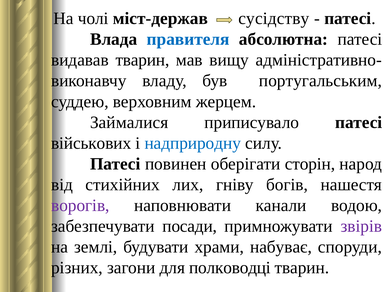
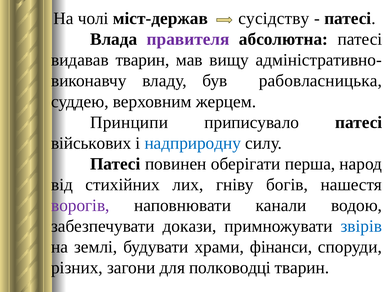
правителя colour: blue -> purple (188, 39)
португальським: португальським -> рабовласницька (320, 81)
Займалися: Займалися -> Принципи (129, 122)
сторін: сторін -> перша (310, 164)
посади: посади -> докази (190, 226)
звірів colour: purple -> blue (361, 226)
набуває: набуває -> фінанси (281, 247)
